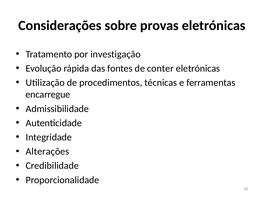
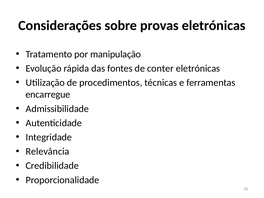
investigação: investigação -> manipulação (116, 54)
Alterações: Alterações -> Relevância (48, 151)
